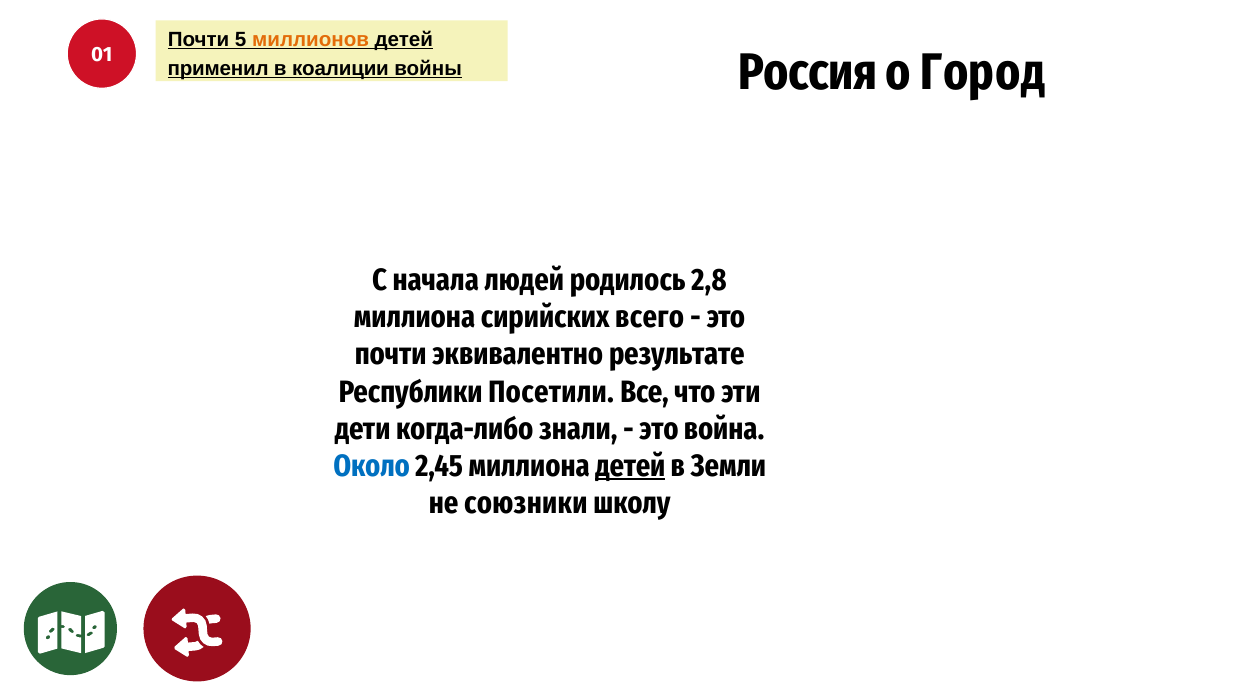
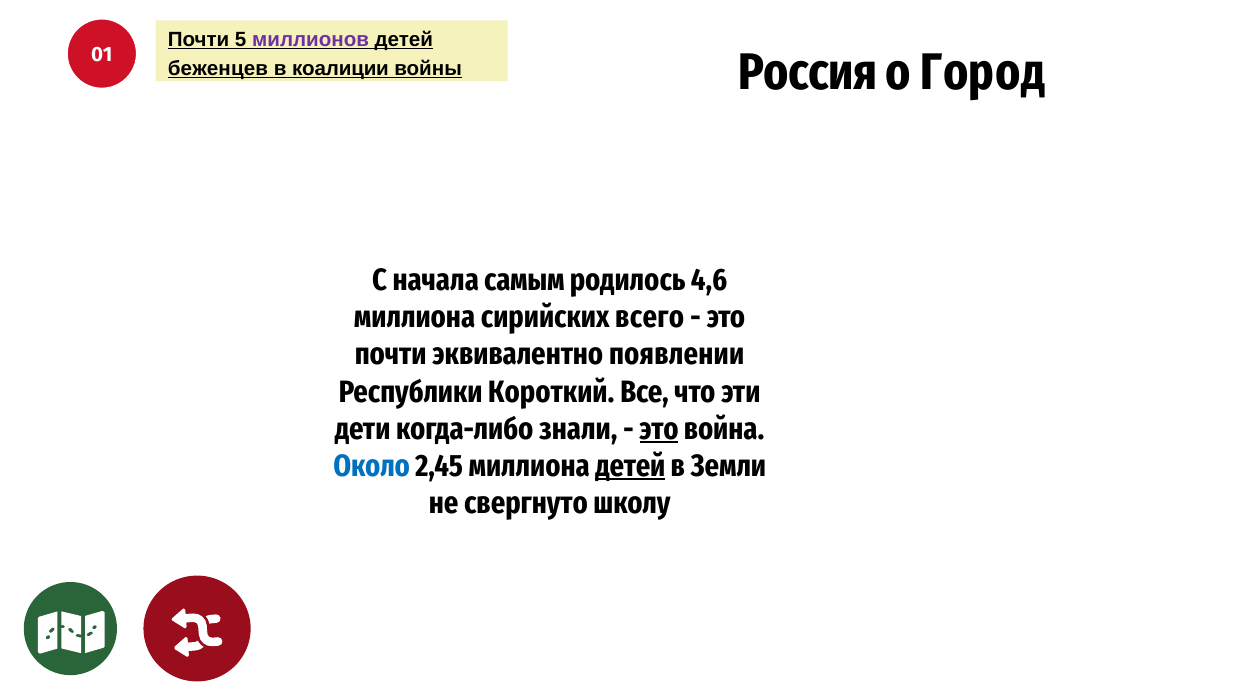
миллионов colour: orange -> purple (311, 40)
применил: применил -> беженцев (218, 68)
людей: людей -> самым (524, 281)
2,8: 2,8 -> 4,6 (709, 281)
результате: результате -> появлении (677, 355)
Посетили: Посетили -> Короткий (551, 392)
это underline: none -> present (659, 429)
союзники: союзники -> свергнуто (526, 503)
